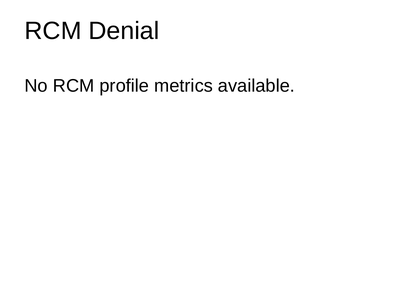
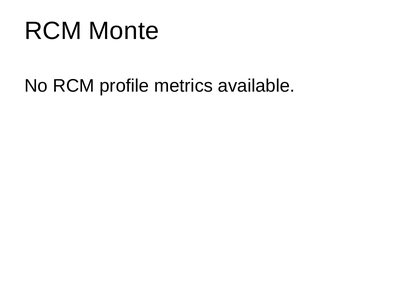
Denial: Denial -> Monte (124, 31)
